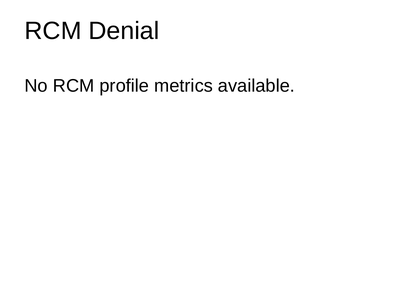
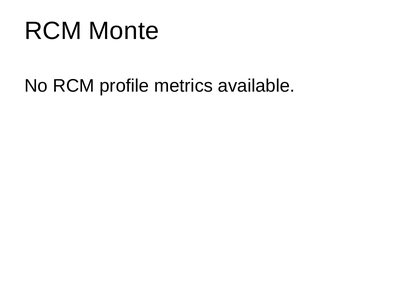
Denial: Denial -> Monte (124, 31)
